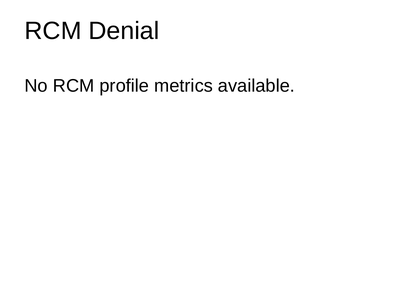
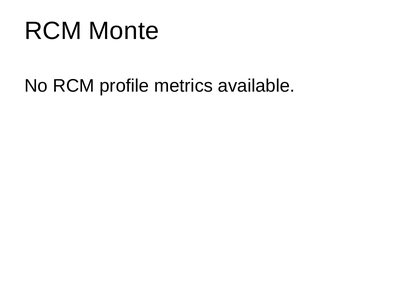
Denial: Denial -> Monte (124, 31)
